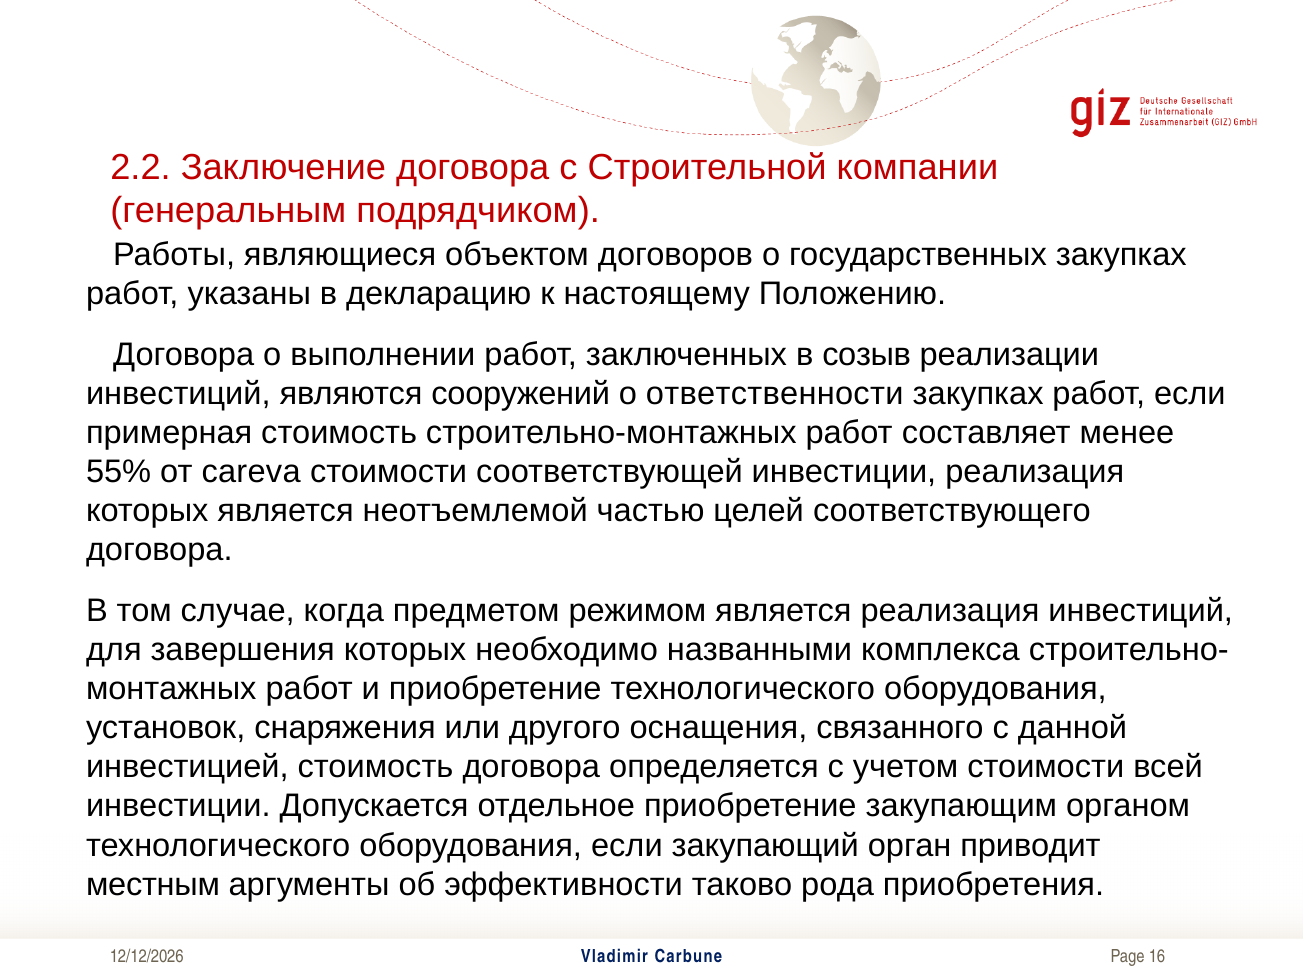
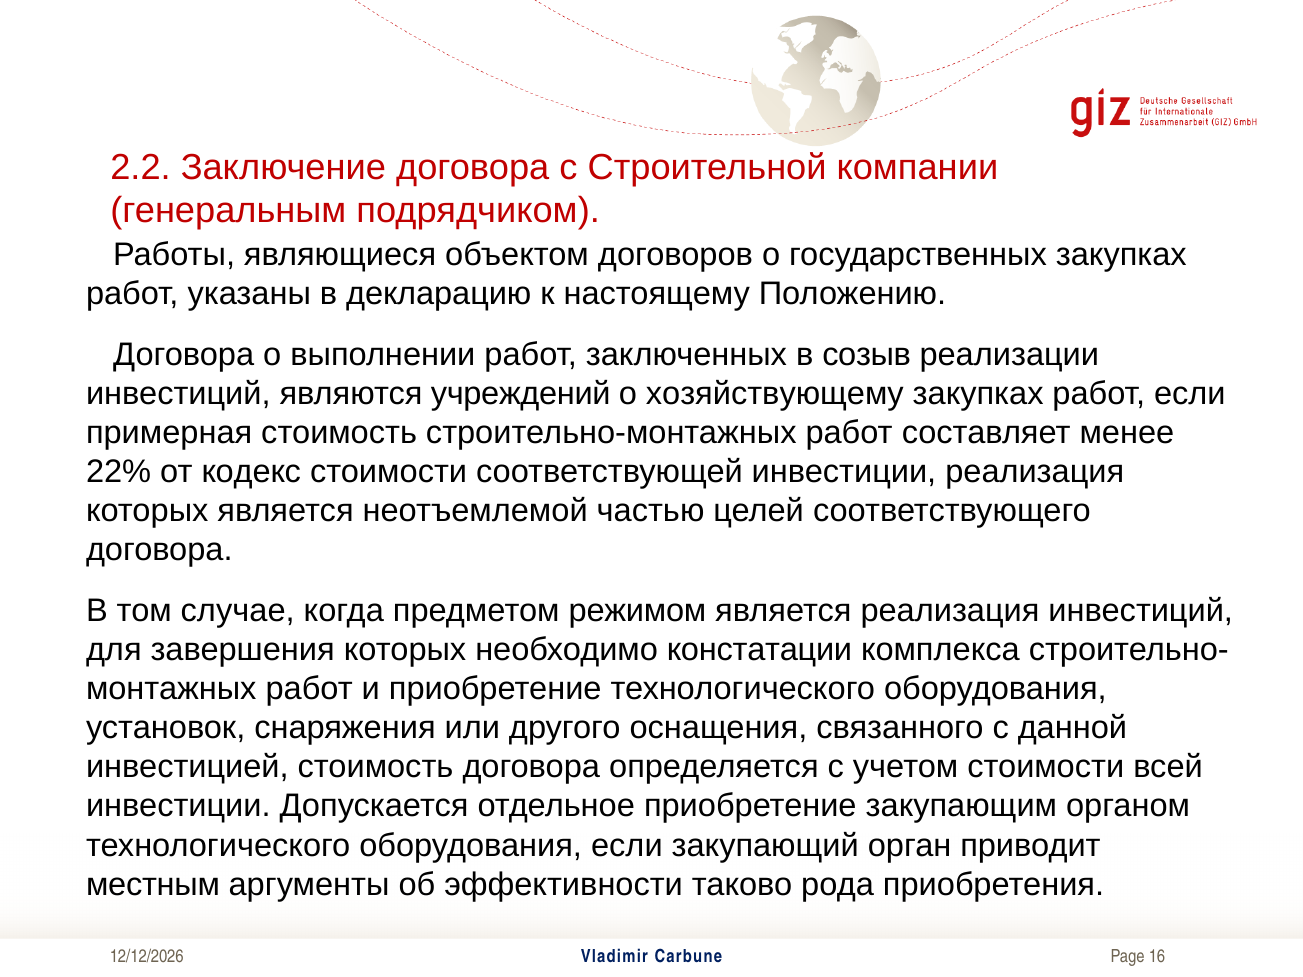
сооружений: сооружений -> учреждений (521, 394)
ответственности: ответственности -> хозяйствующему (775, 394)
55%: 55% -> 22% (119, 472)
careva: careva -> кодекс (251, 472)
названными: названными -> констатации (760, 650)
